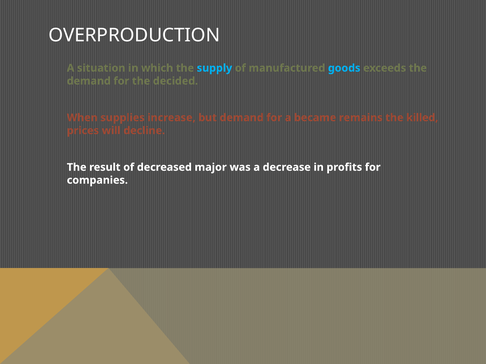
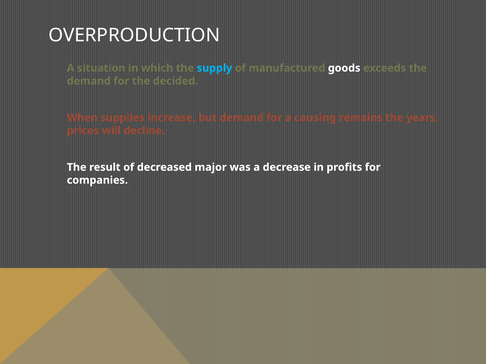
goods colour: light blue -> white (344, 68)
became: became -> causing (315, 118)
killed: killed -> years (422, 118)
